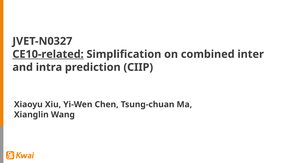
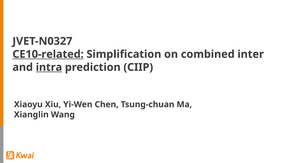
intra underline: none -> present (49, 68)
